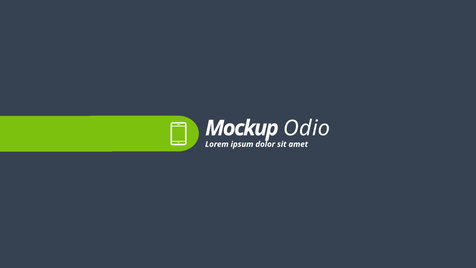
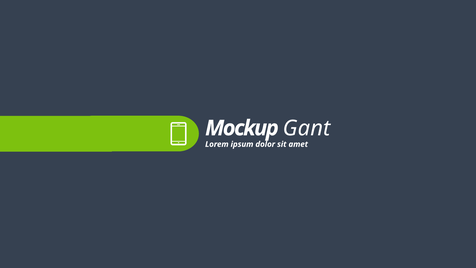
Odio: Odio -> Gant (307, 128)
